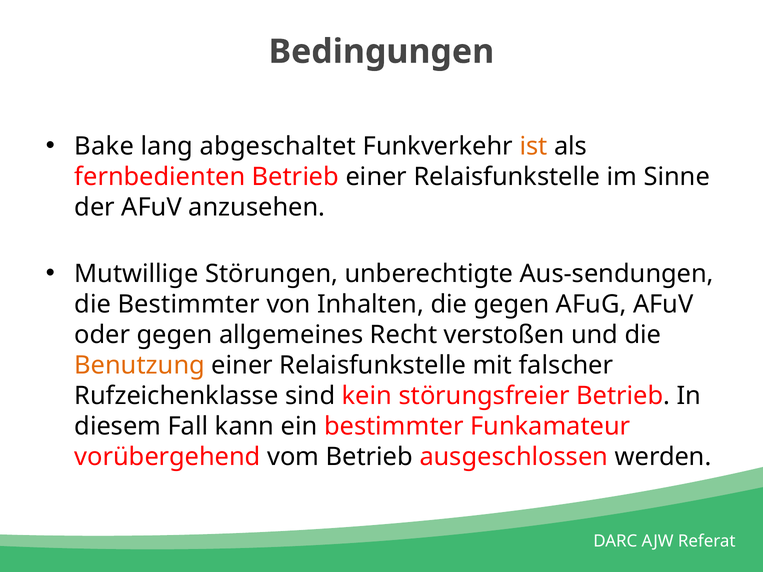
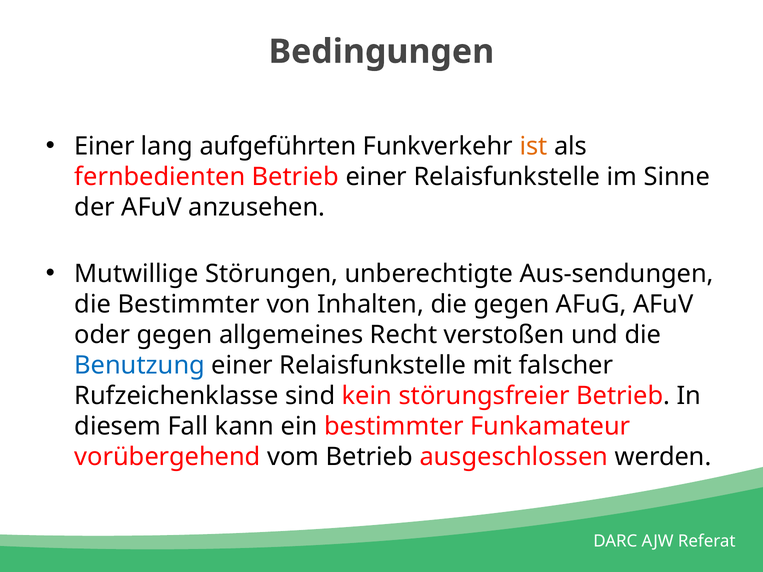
Bake: Bake -> Einer (104, 147)
abgeschaltet: abgeschaltet -> aufgeführten (278, 147)
Benutzung colour: orange -> blue (140, 365)
